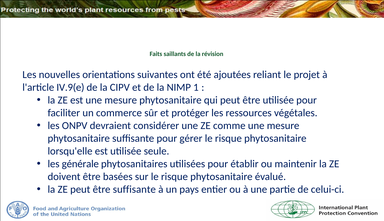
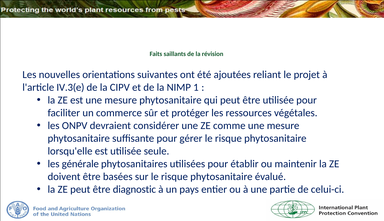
IV.9(e: IV.9(e -> IV.3(e (70, 88)
être suffisante: suffisante -> diagnostic (134, 190)
